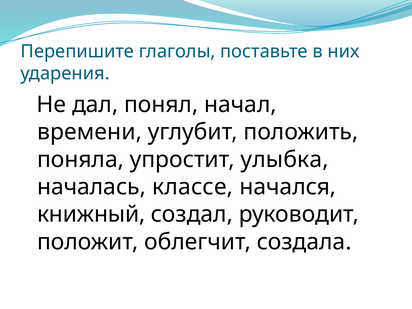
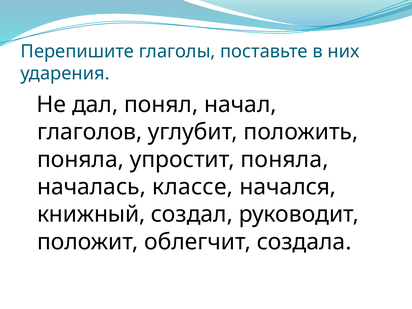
времени: времени -> глаголов (90, 132)
упростит улыбка: улыбка -> поняла (285, 159)
